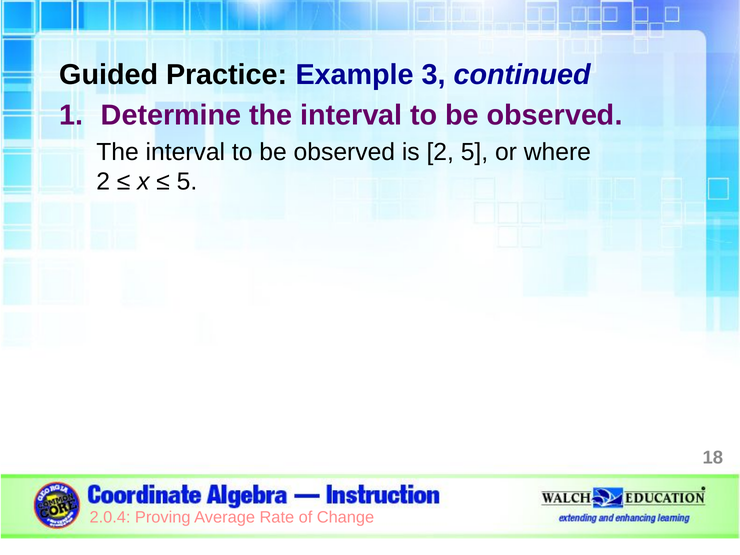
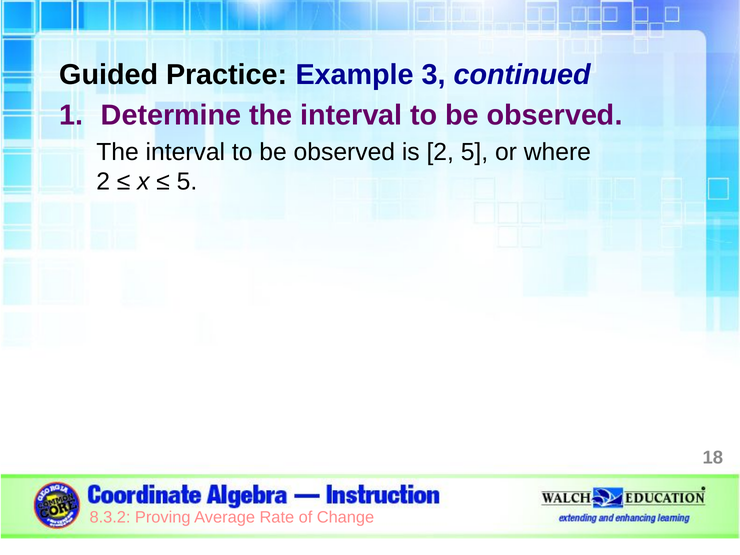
2.0.4: 2.0.4 -> 8.3.2 (110, 517)
